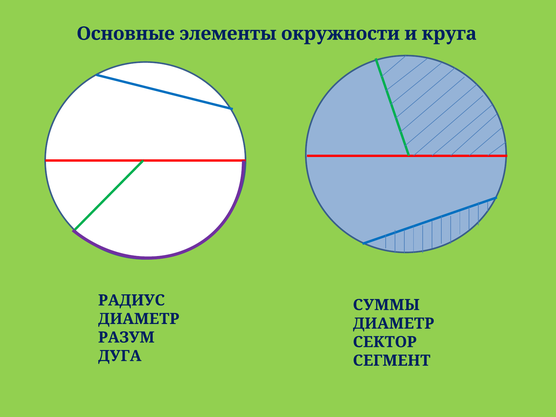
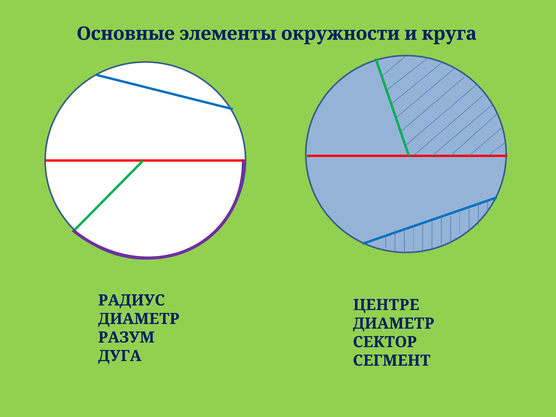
СУММЫ: СУММЫ -> ЦЕНТРЕ (386, 305)
